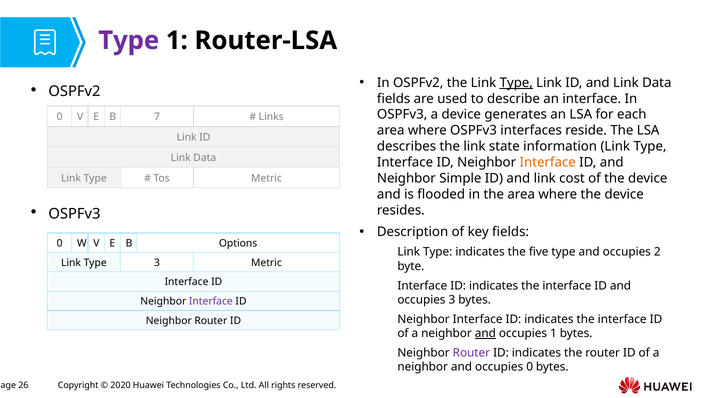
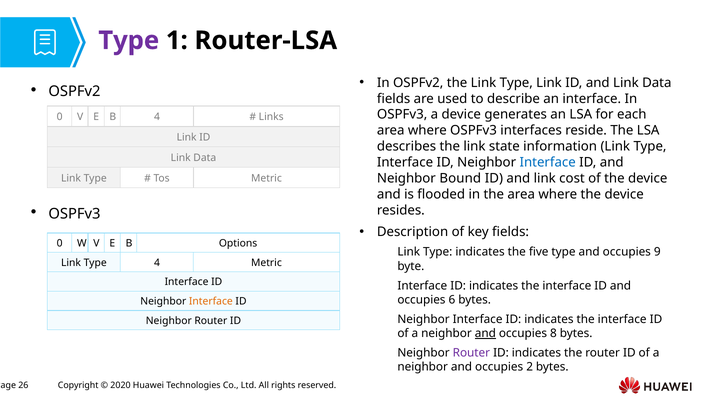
Type underline: present -> none (516, 83)
B 7: 7 -> 4 (157, 117)
Interface colour: orange -> blue (548, 162)
Simple: Simple -> Bound (460, 178)
2: 2 -> 9 (657, 252)
Type 3: 3 -> 4 (157, 262)
occupies 3: 3 -> 6 (452, 300)
Interface colour: purple -> orange (211, 301)
occupies 1: 1 -> 8 (553, 333)
occupies 0: 0 -> 2 (530, 367)
